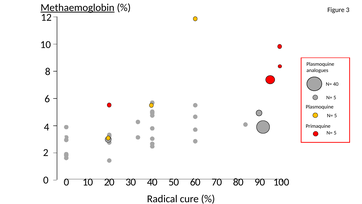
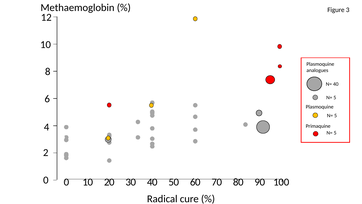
Methaemoglobin underline: present -> none (78, 8)
